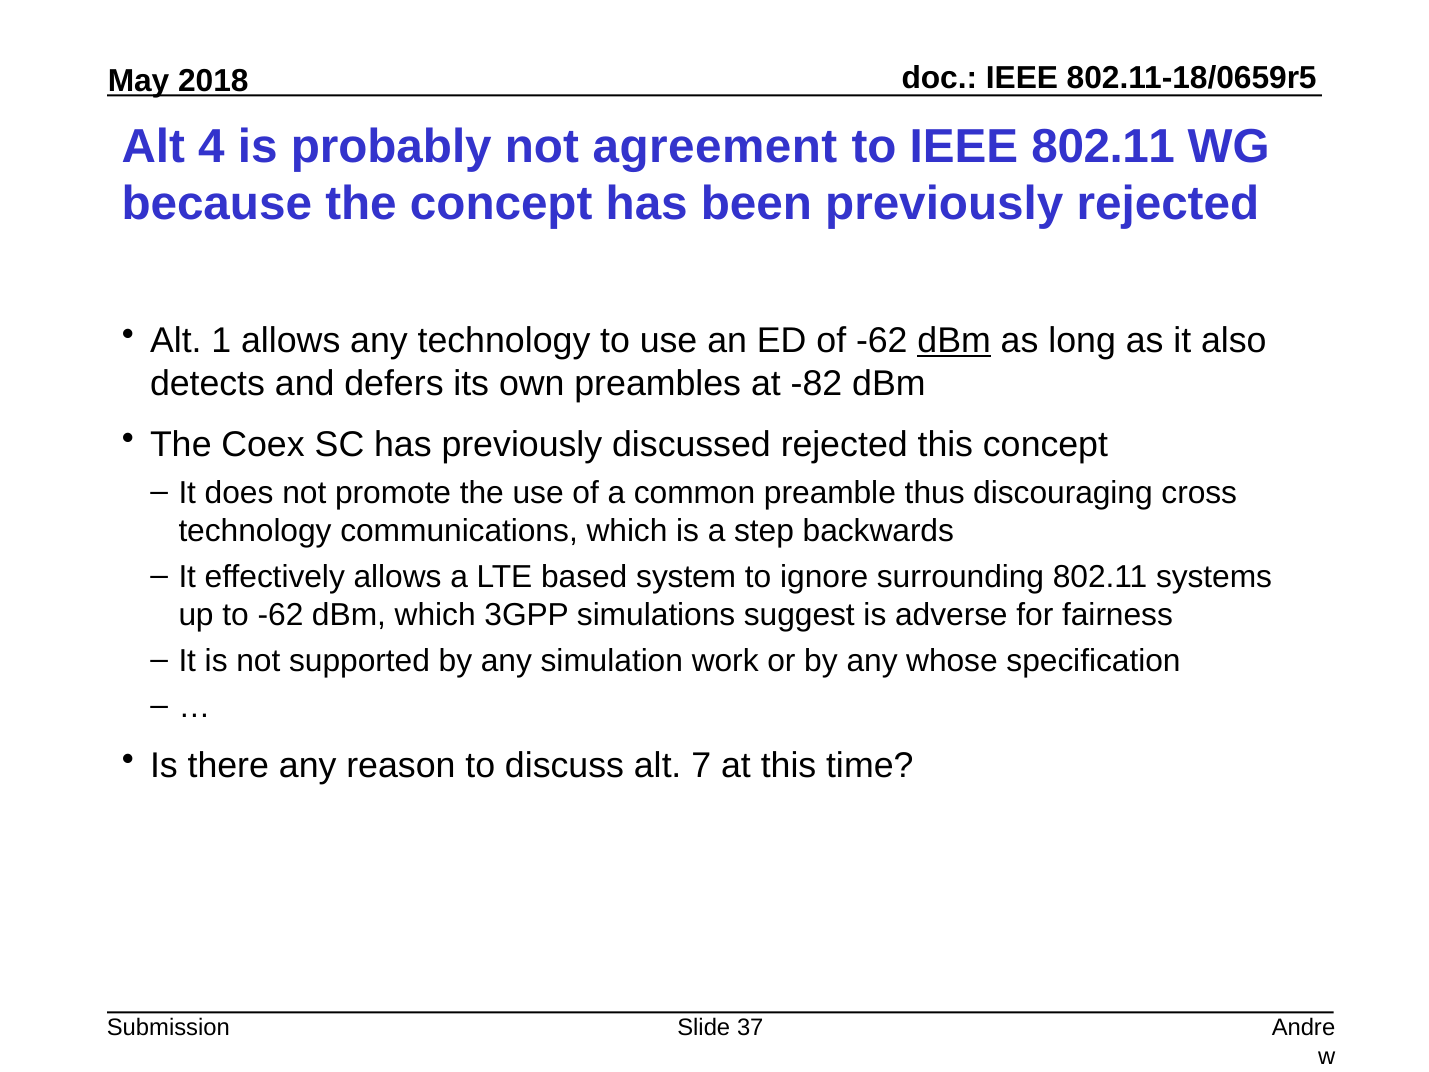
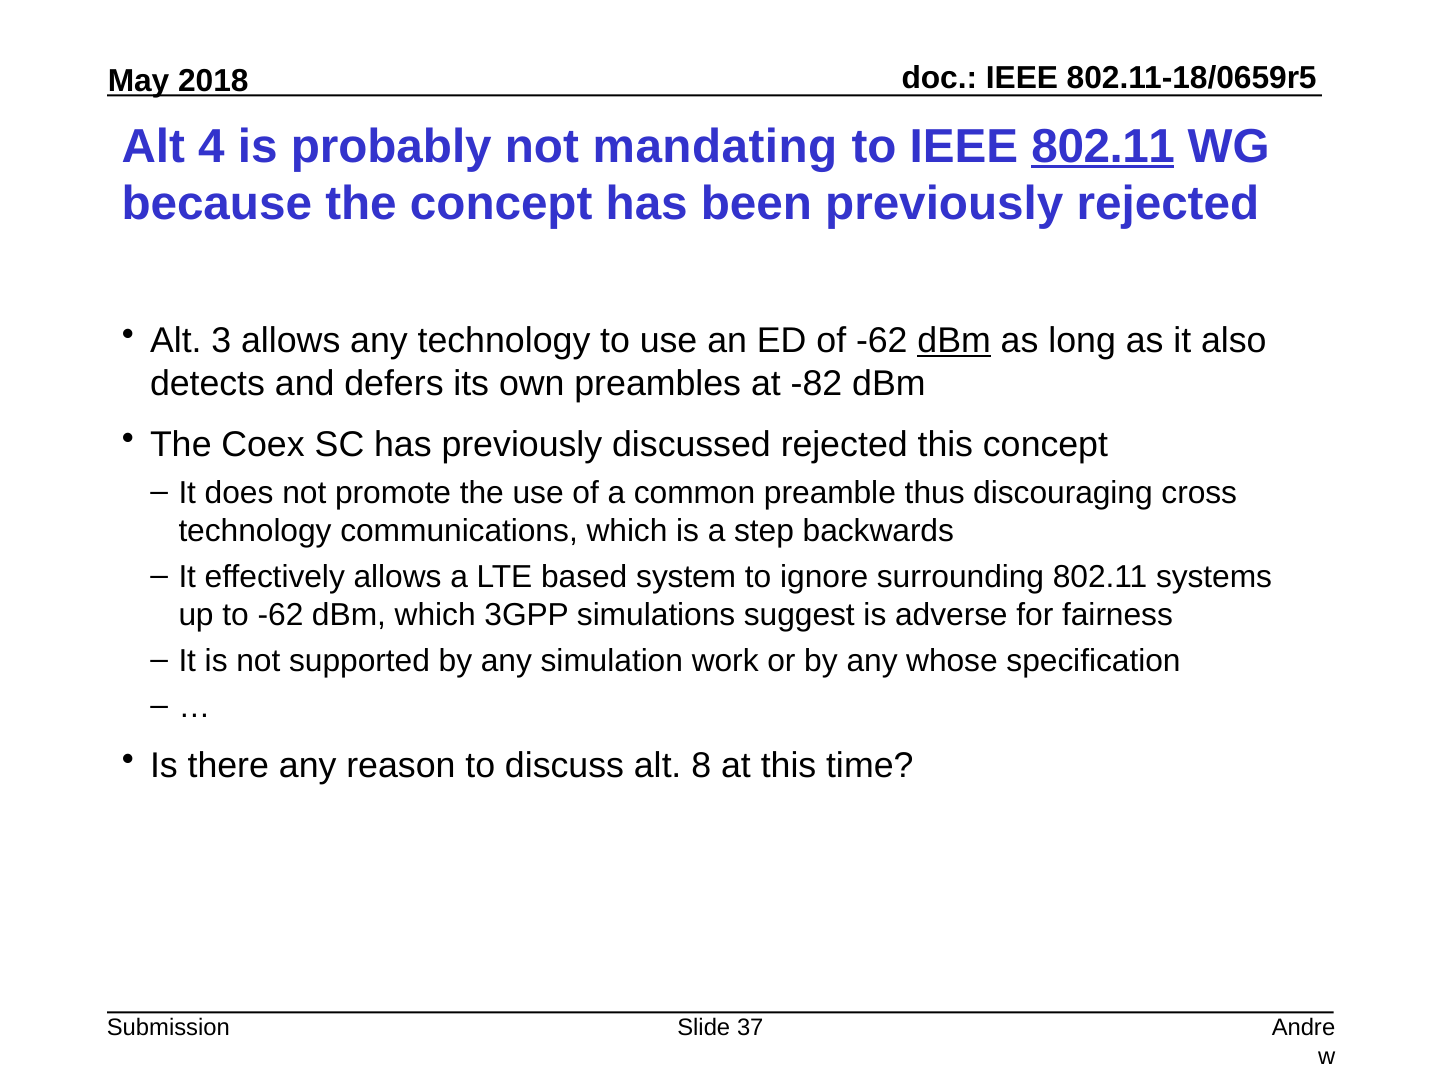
agreement: agreement -> mandating (715, 146)
802.11 underline: none -> present (1103, 146)
1: 1 -> 3 (221, 341)
7: 7 -> 8 (701, 765)
